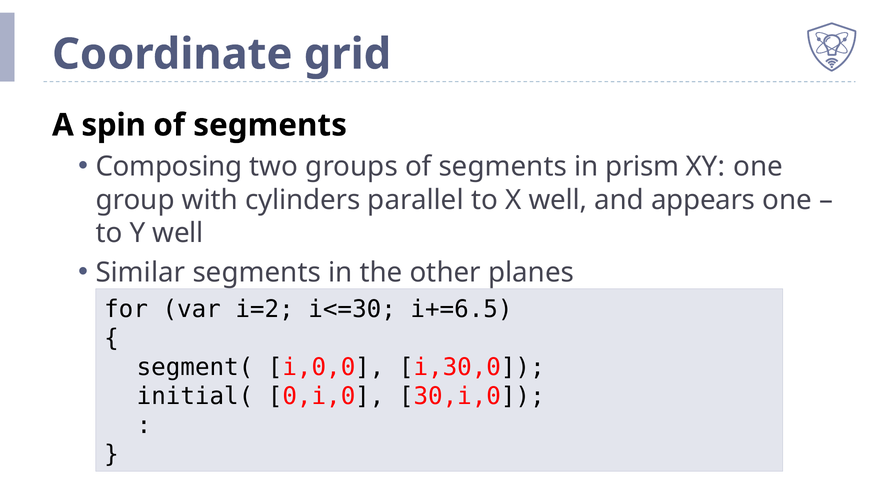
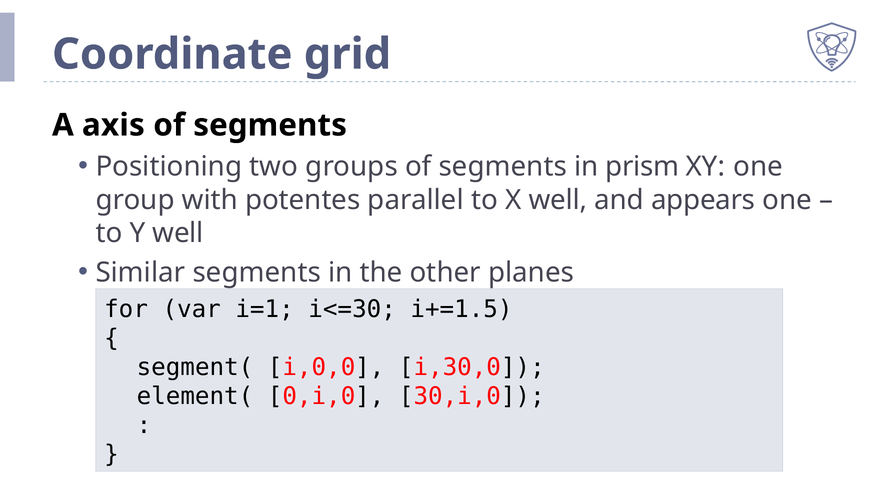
spin: spin -> axis (113, 125)
Composing: Composing -> Positioning (169, 166)
cylinders: cylinders -> potentes (303, 200)
i=2: i=2 -> i=1 (265, 309)
i+=6.5: i+=6.5 -> i+=1.5 (461, 309)
initial(: initial( -> element( (195, 396)
